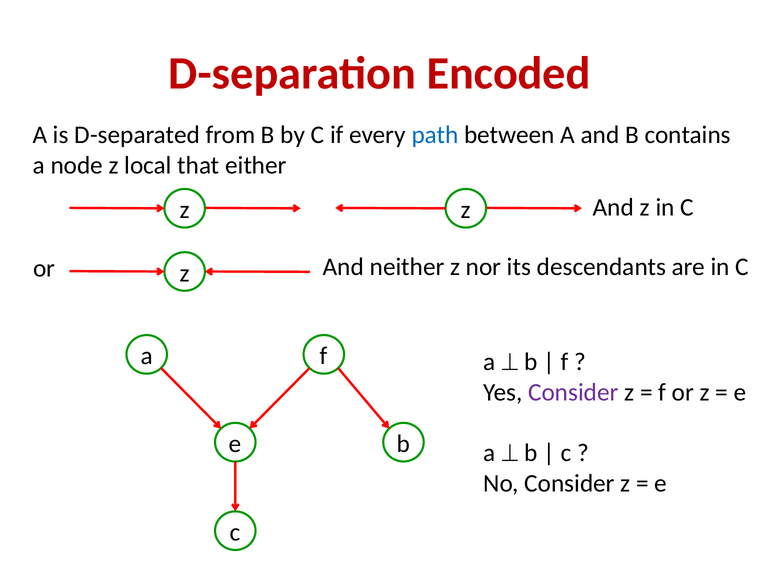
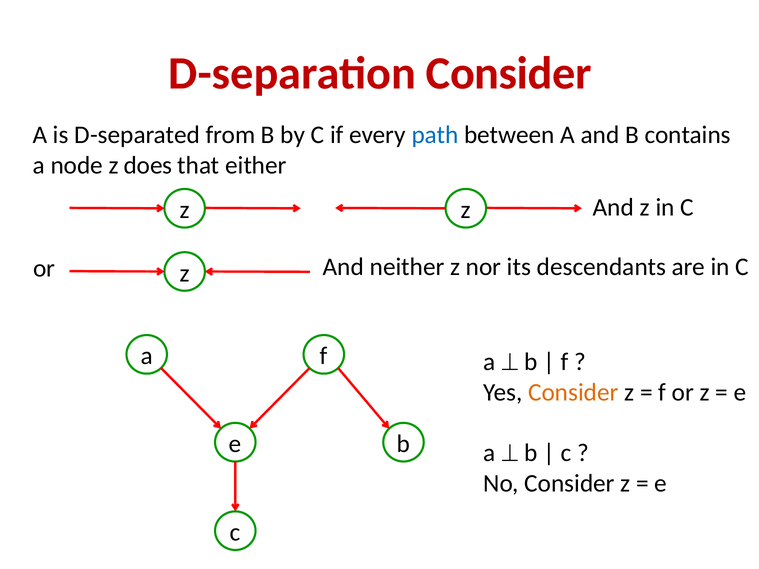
D-separation Encoded: Encoded -> Consider (509, 73)
local: local -> does (148, 165)
Consider colour: purple -> orange (573, 393)
